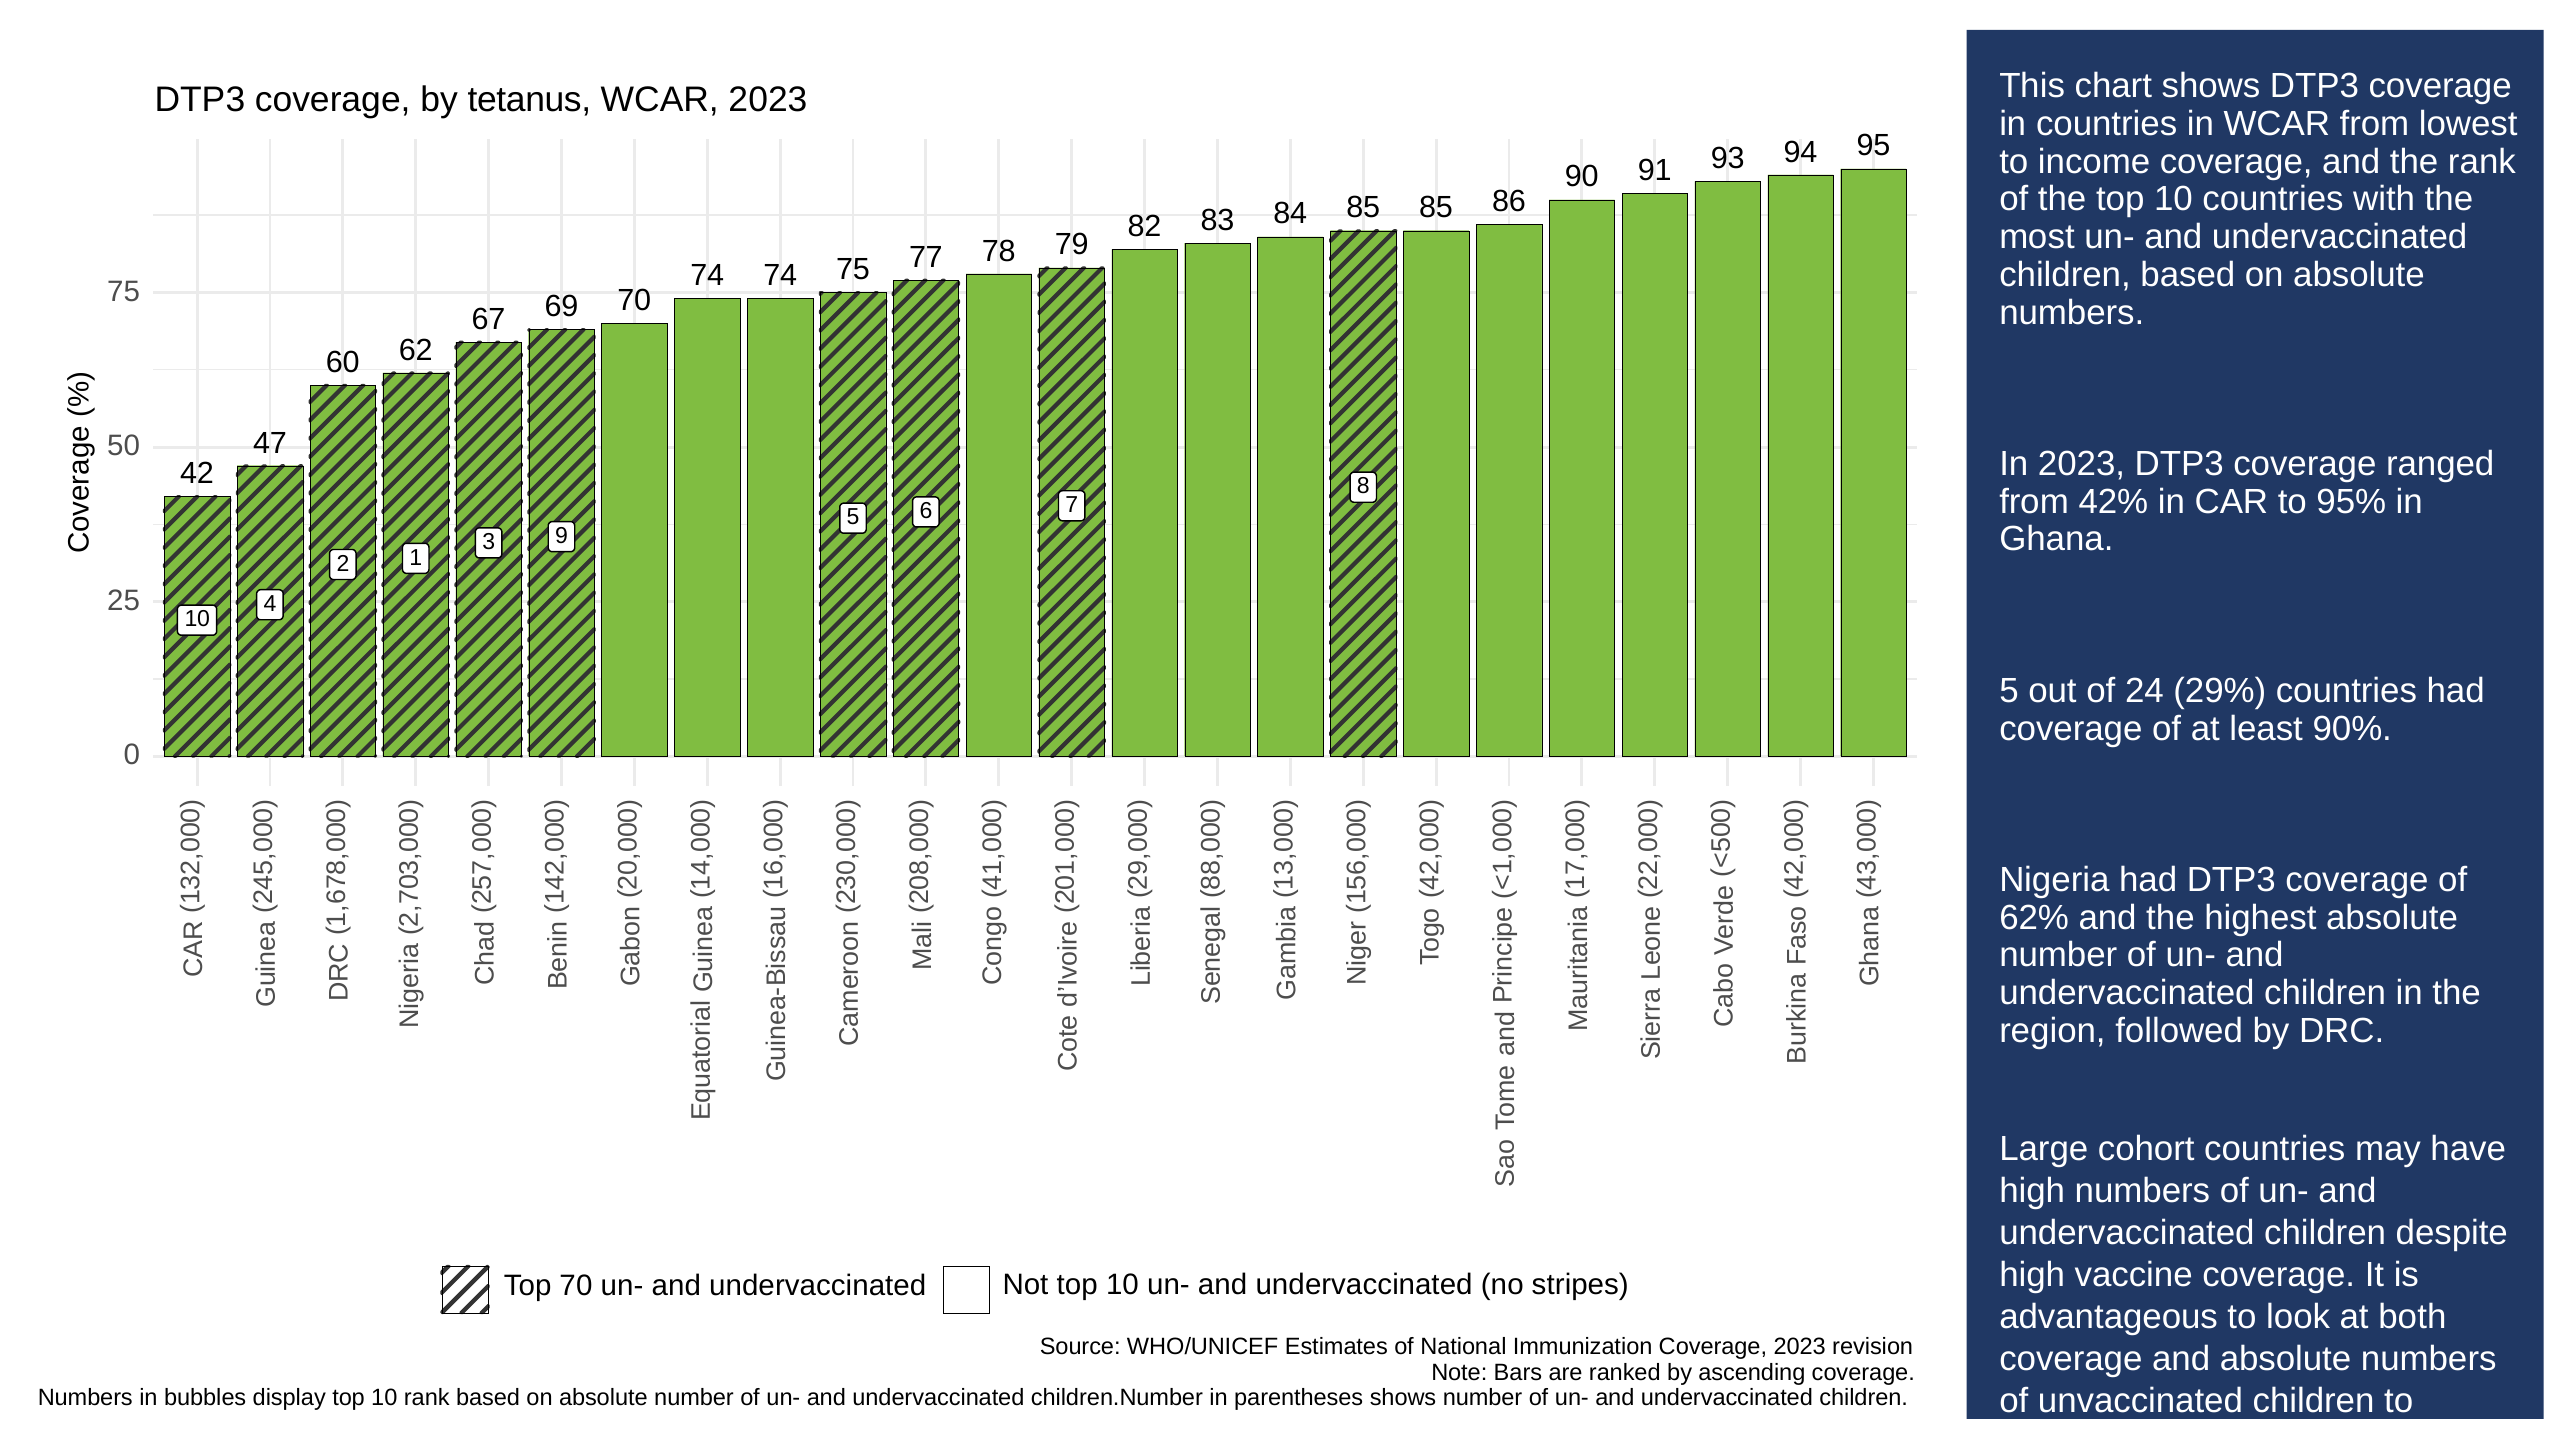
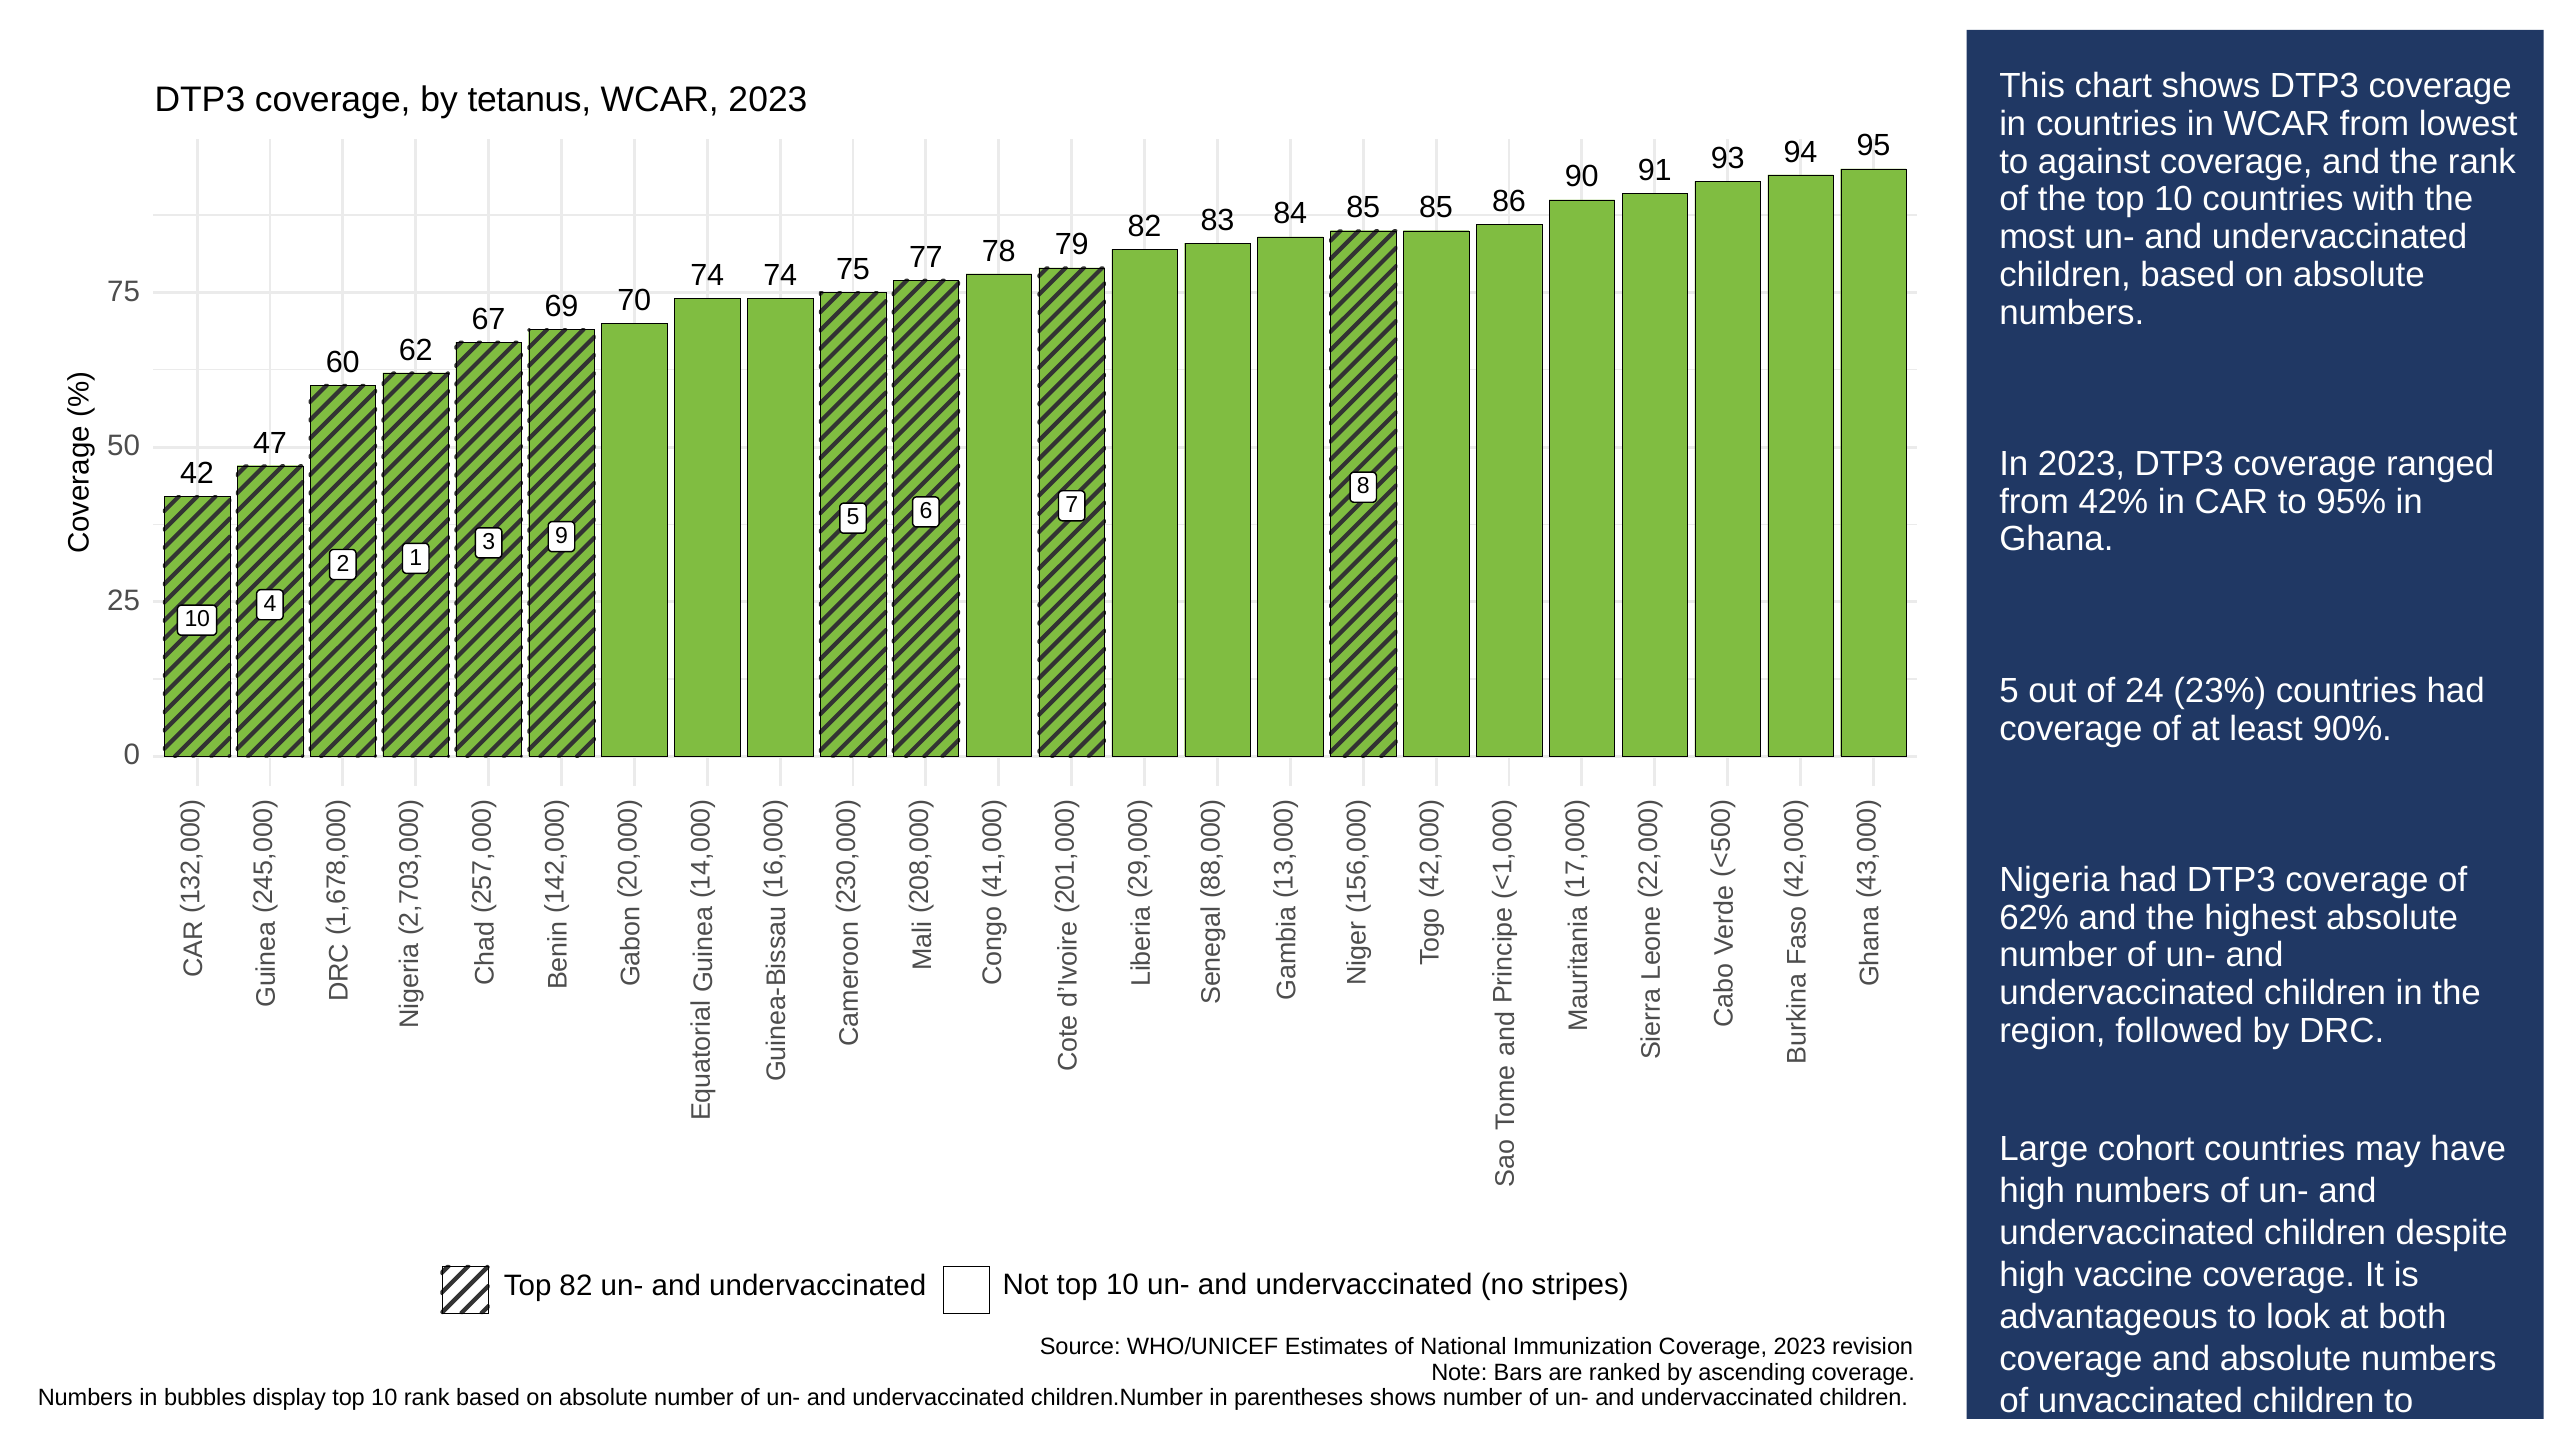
income: income -> against (2094, 162)
29%: 29% -> 23% (2220, 691)
Top 70: 70 -> 82 (576, 1286)
